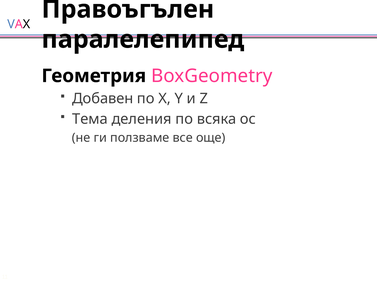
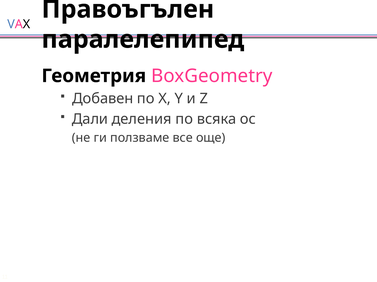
Тема: Тема -> Дали (90, 119)
